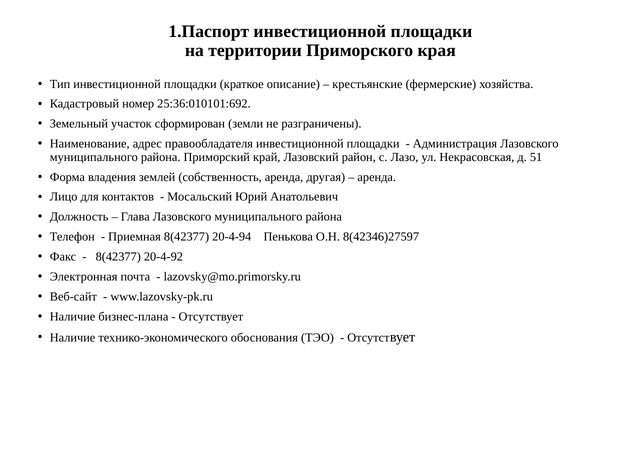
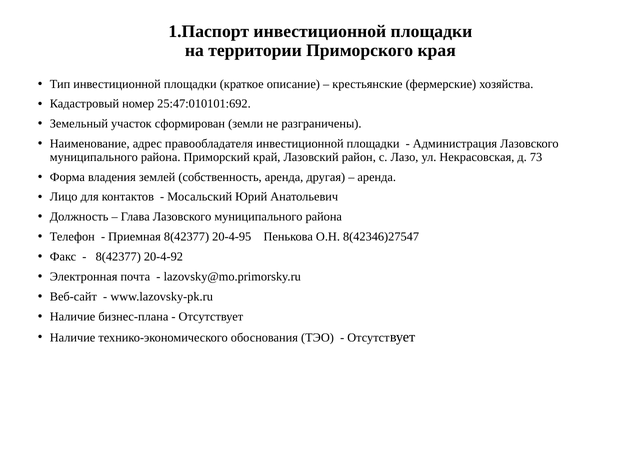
25:36:010101:692: 25:36:010101:692 -> 25:47:010101:692 (204, 104)
51: 51 -> 73 (536, 157)
20-4-94: 20-4-94 -> 20-4-95 (232, 237)
8(42346)27597: 8(42346)27597 -> 8(42346)27547 (381, 237)
